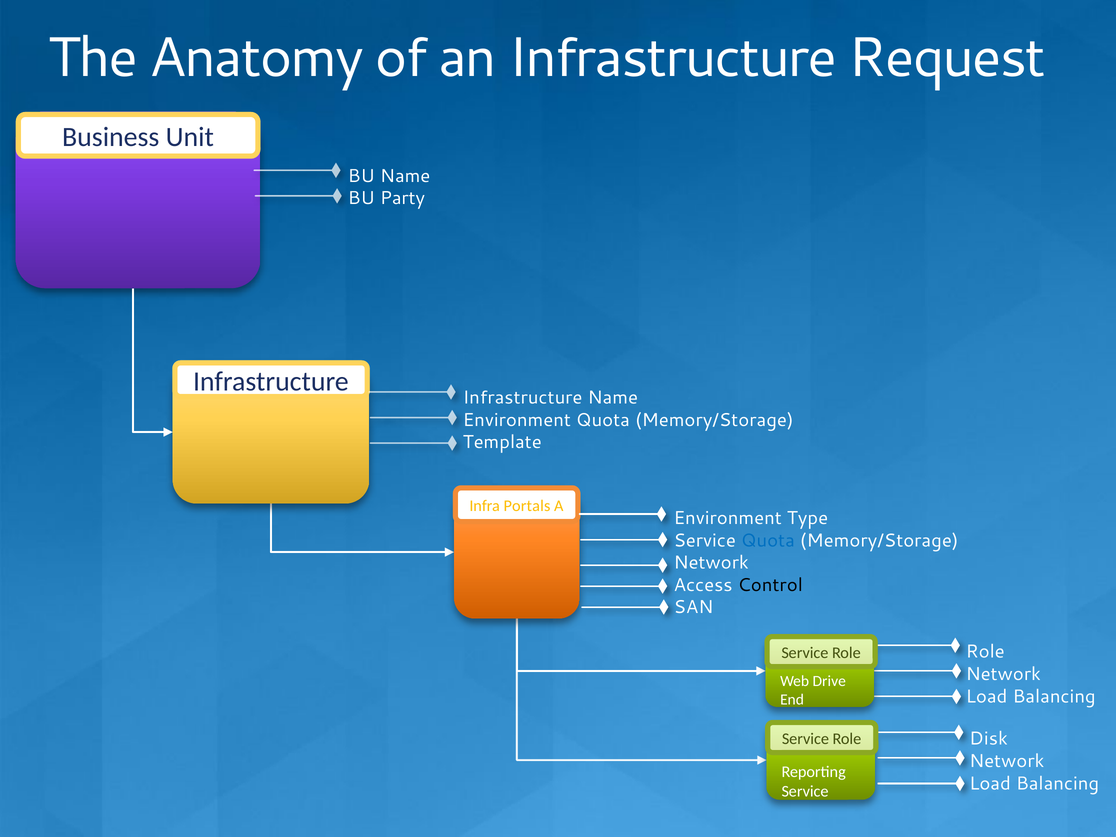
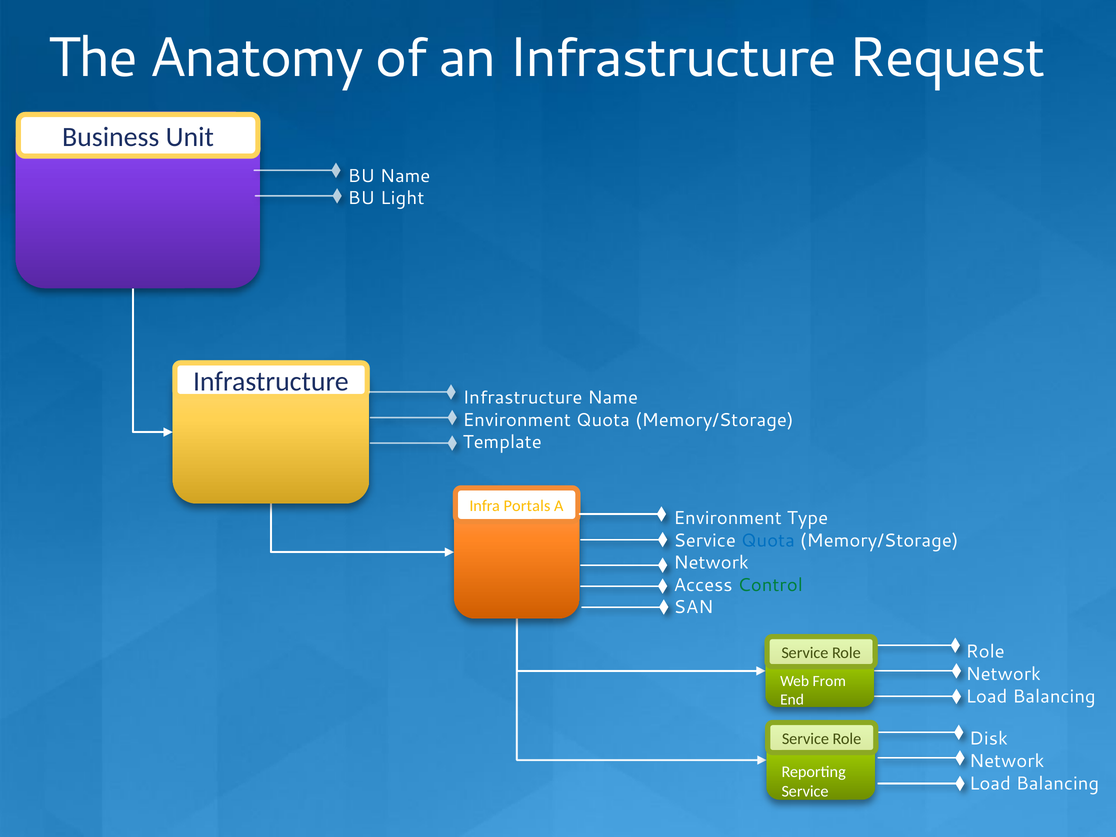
Party: Party -> Light (402, 198)
Control colour: black -> green (770, 585)
Drive: Drive -> From (829, 681)
